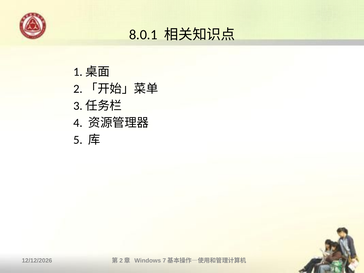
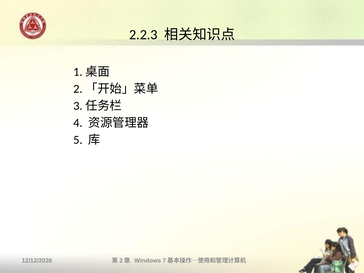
8.0.1: 8.0.1 -> 2.2.3 (143, 35)
